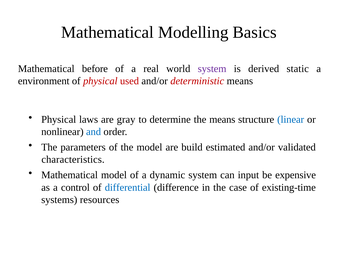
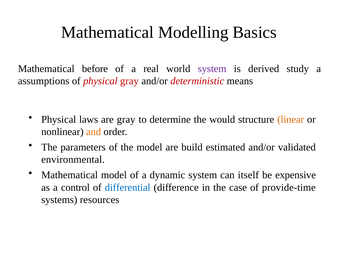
static: static -> study (298, 69)
environment: environment -> assumptions (44, 81)
physical used: used -> gray (129, 81)
the means: means -> would (222, 120)
linear colour: blue -> orange (291, 120)
and colour: blue -> orange (94, 132)
characteristics: characteristics -> environmental (73, 160)
input: input -> itself (248, 175)
existing-time: existing-time -> provide-time (289, 188)
